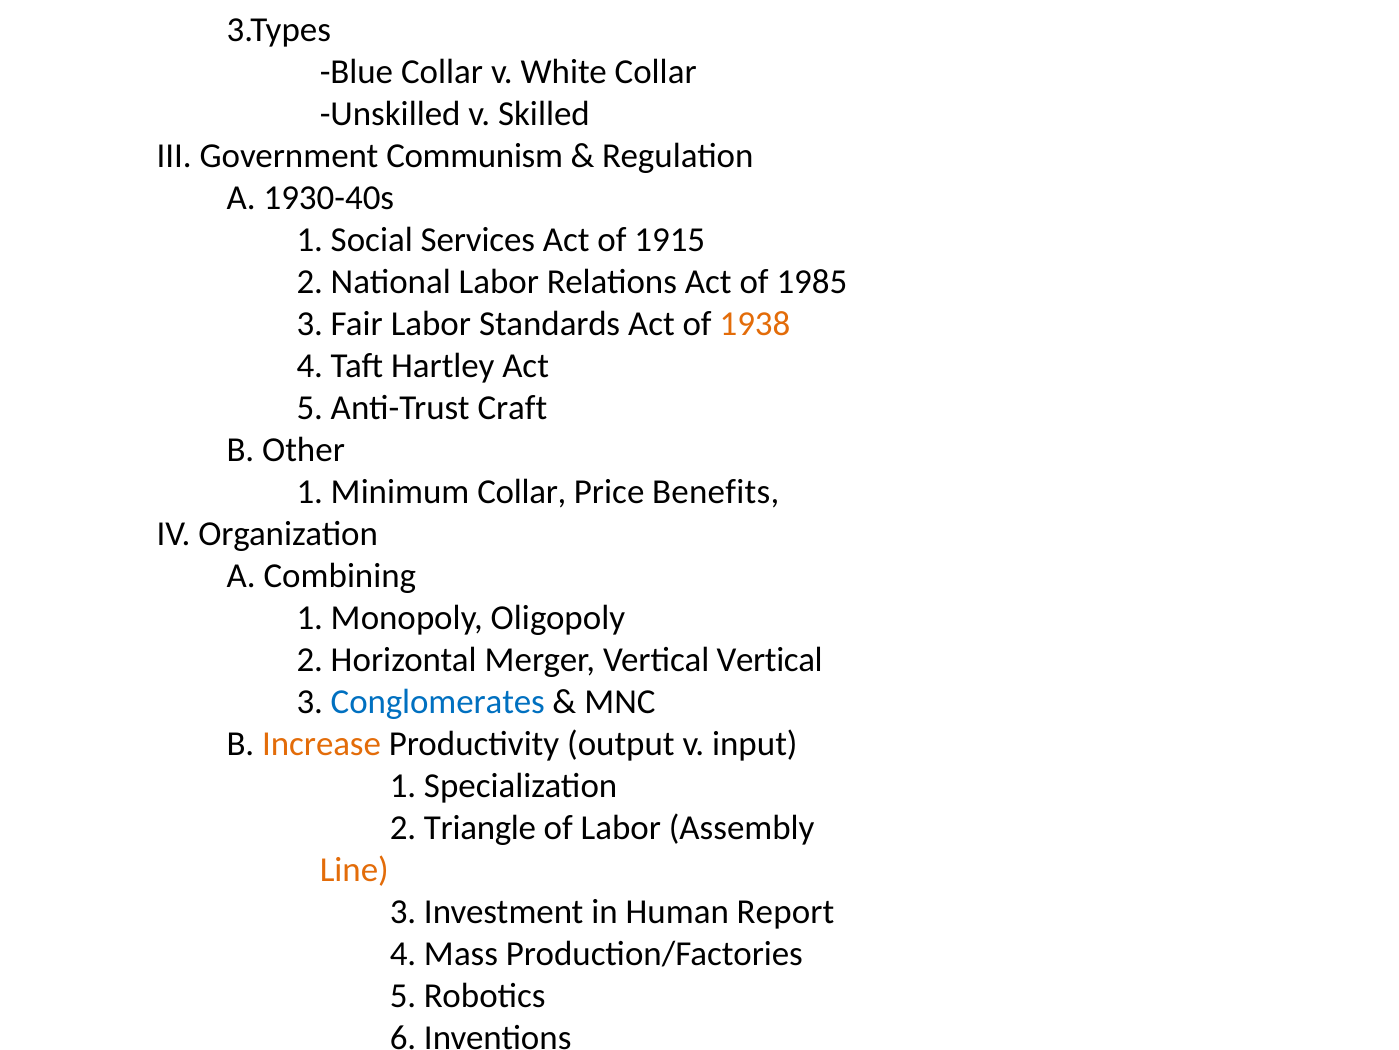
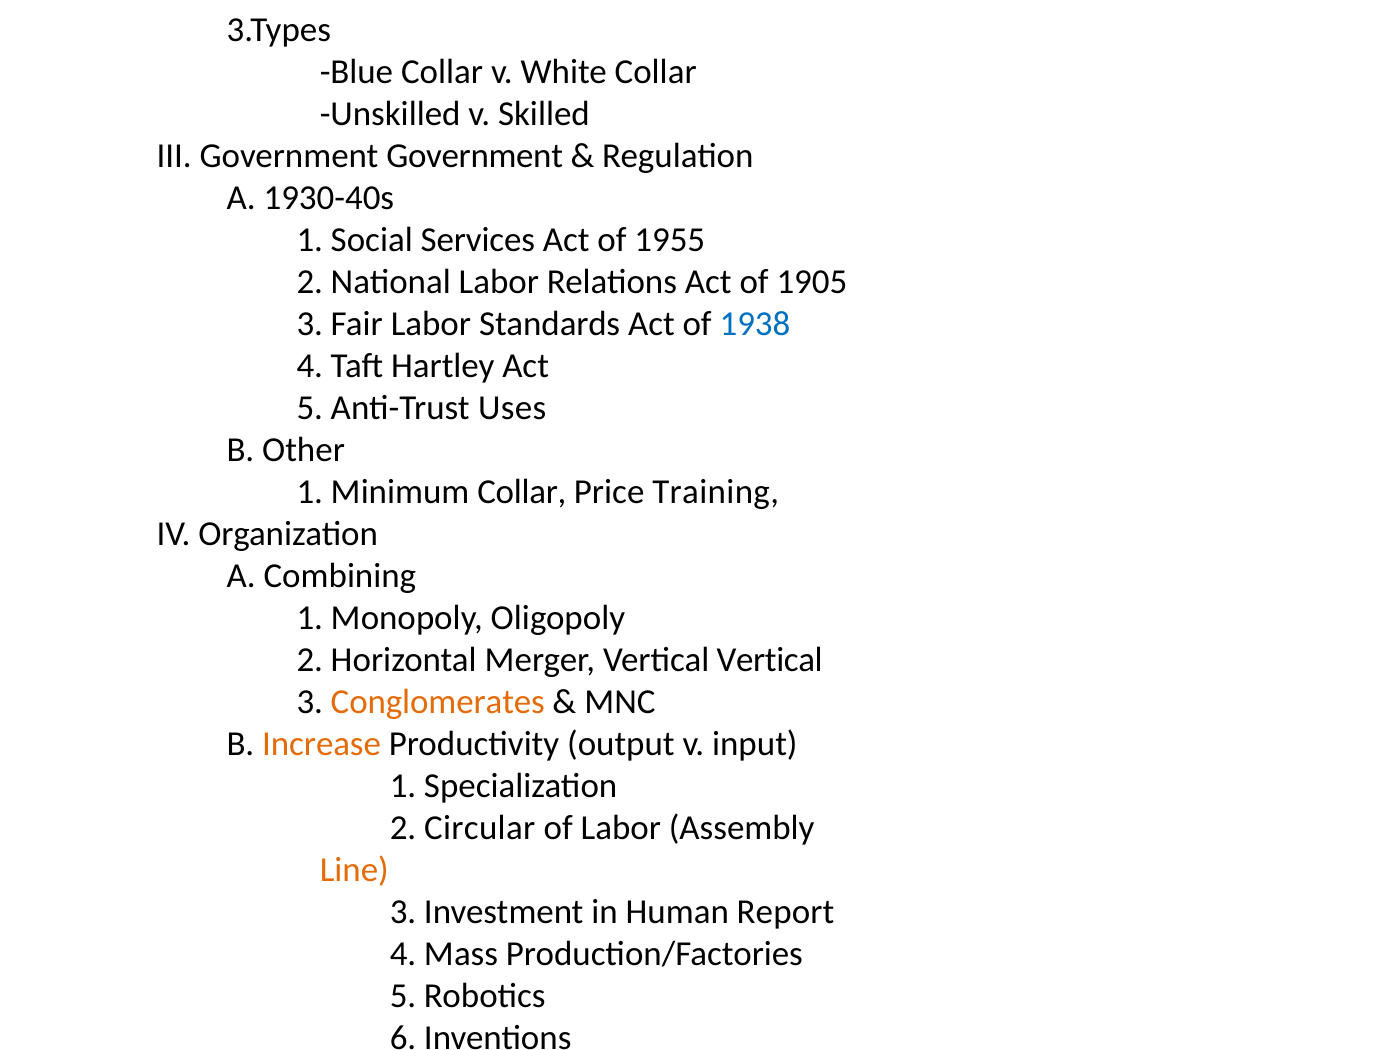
Government Communism: Communism -> Government (475, 156)
1915: 1915 -> 1955 (670, 240)
1985: 1985 -> 1905 (812, 282)
1938 colour: orange -> blue (755, 324)
Craft: Craft -> Uses (512, 408)
Price Benefits: Benefits -> Training (716, 492)
Conglomerates colour: blue -> orange (438, 702)
Triangle: Triangle -> Circular (480, 828)
